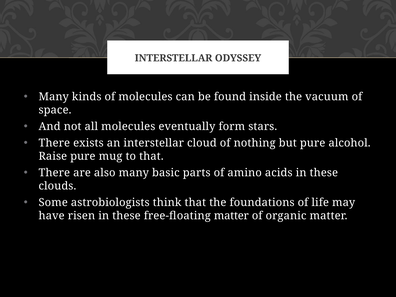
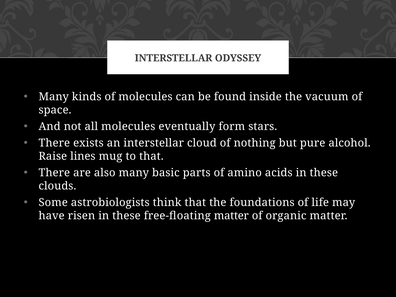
Raise pure: pure -> lines (83, 156)
